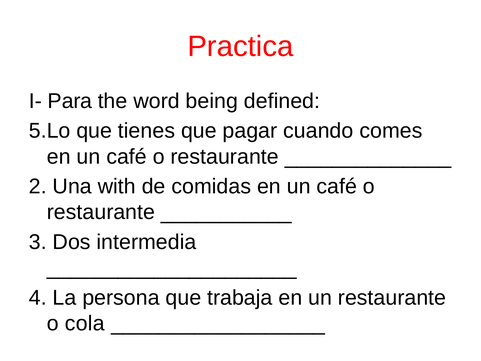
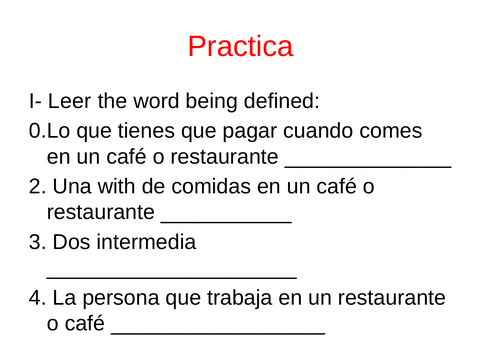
Para: Para -> Leer (70, 101)
5.Lo: 5.Lo -> 0.Lo (50, 131)
o cola: cola -> café (85, 323)
